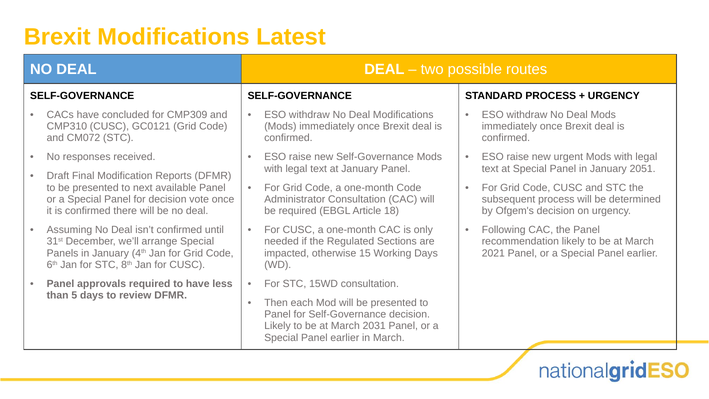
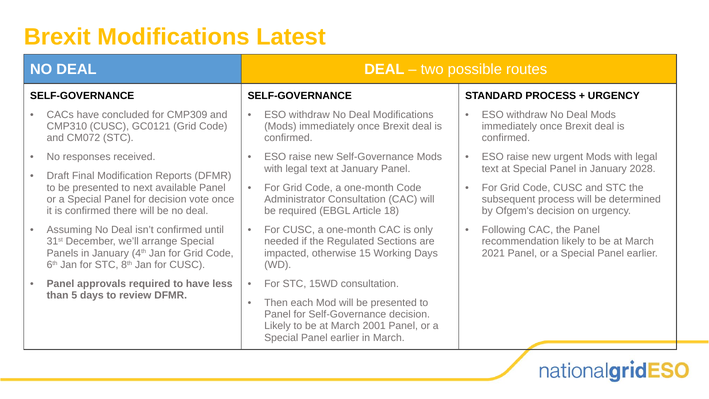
2051: 2051 -> 2028 (643, 169)
2031: 2031 -> 2001 (374, 326)
